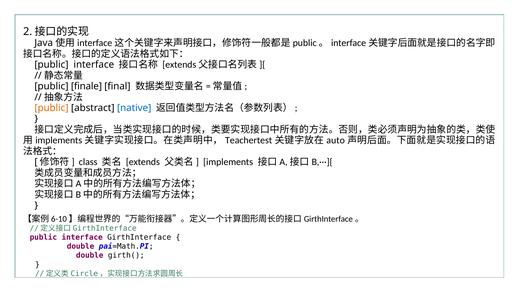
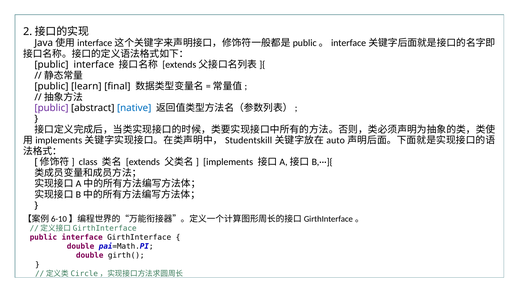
finale: finale -> learn (86, 86)
public colour: orange -> purple (51, 108)
Teachertest: Teachertest -> Studentskill (249, 140)
